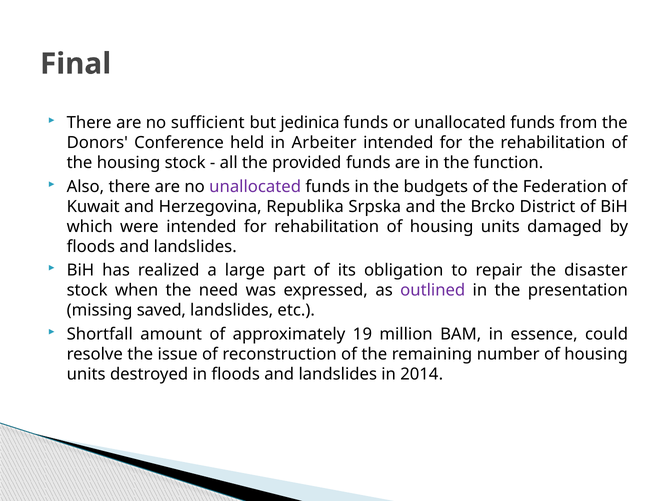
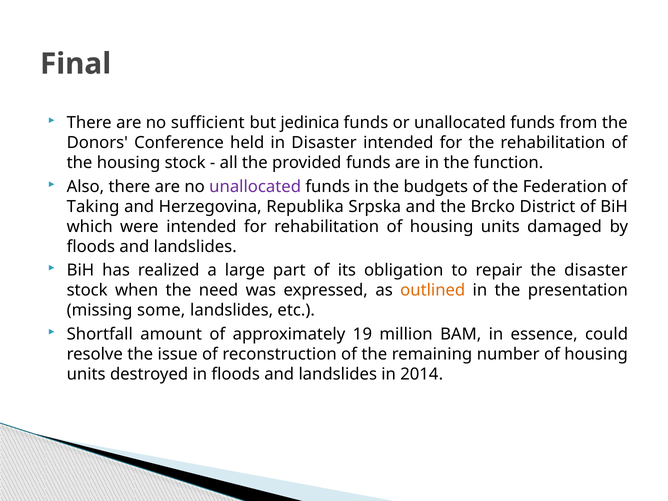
in Arbeiter: Arbeiter -> Disaster (324, 143)
Kuwait: Kuwait -> Taking (93, 207)
outlined colour: purple -> orange (433, 290)
saved: saved -> some (161, 310)
